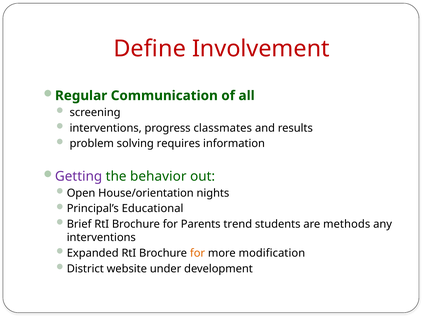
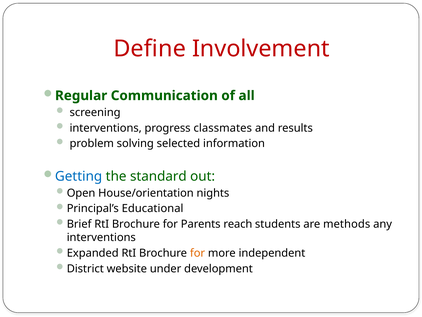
requires: requires -> selected (178, 143)
Getting colour: purple -> blue (79, 176)
behavior: behavior -> standard (158, 176)
trend: trend -> reach (238, 224)
modification: modification -> independent (272, 253)
